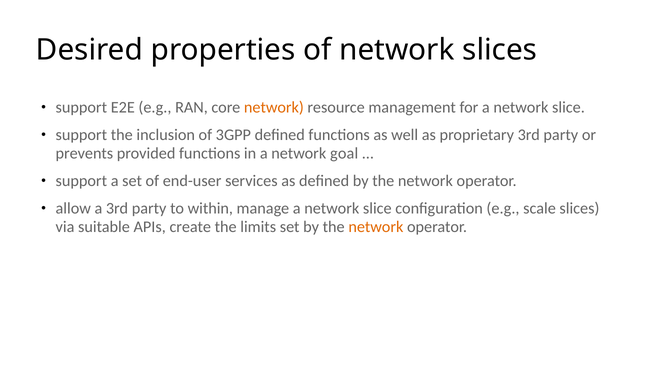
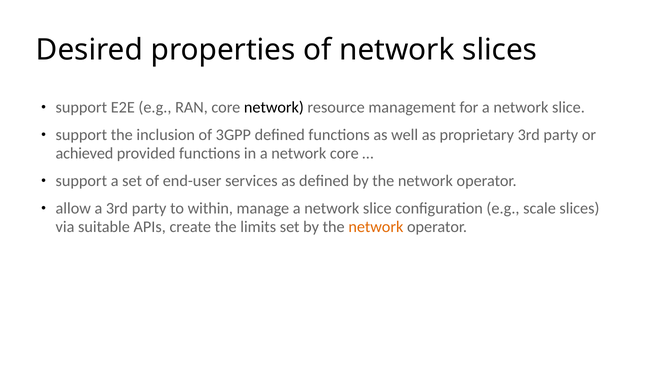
network colour: orange -> black (274, 108)
prevents: prevents -> achieved (84, 154)
network goal: goal -> core (344, 154)
